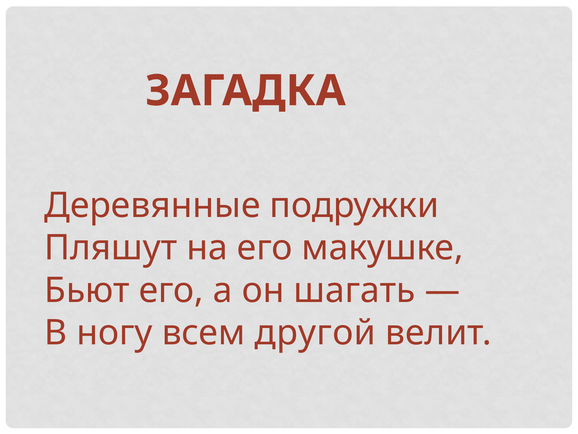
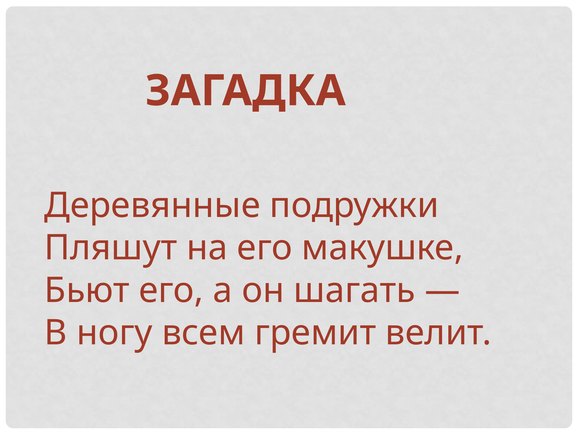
другой: другой -> гремит (315, 332)
